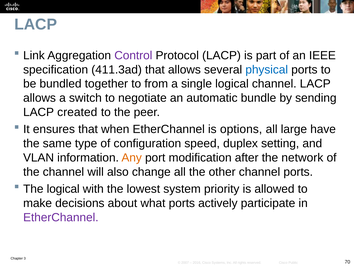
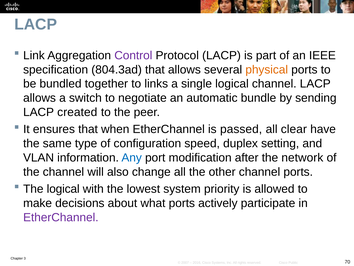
411.3ad: 411.3ad -> 804.3ad (117, 69)
physical colour: blue -> orange (267, 69)
from: from -> links (156, 84)
options: options -> passed (241, 129)
large: large -> clear (294, 129)
Any colour: orange -> blue (132, 157)
